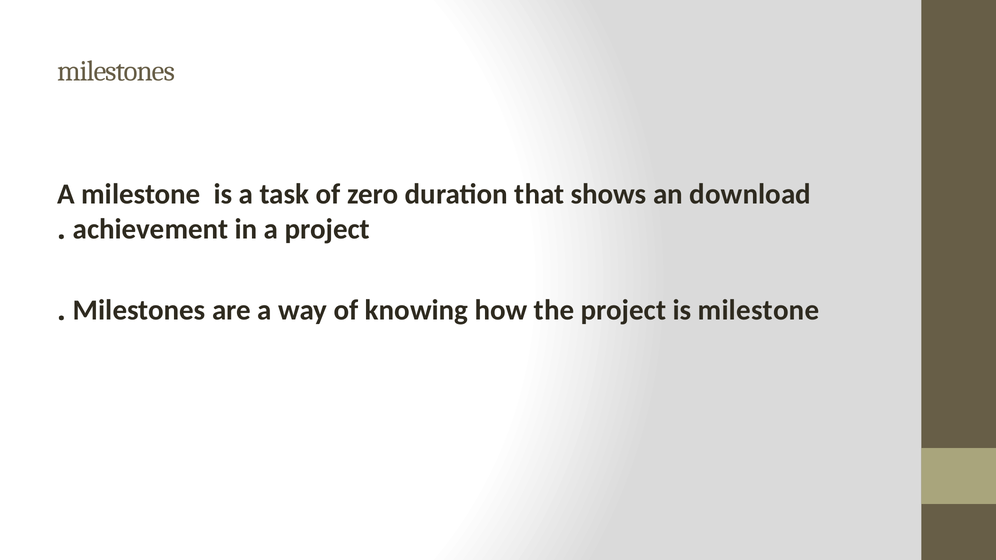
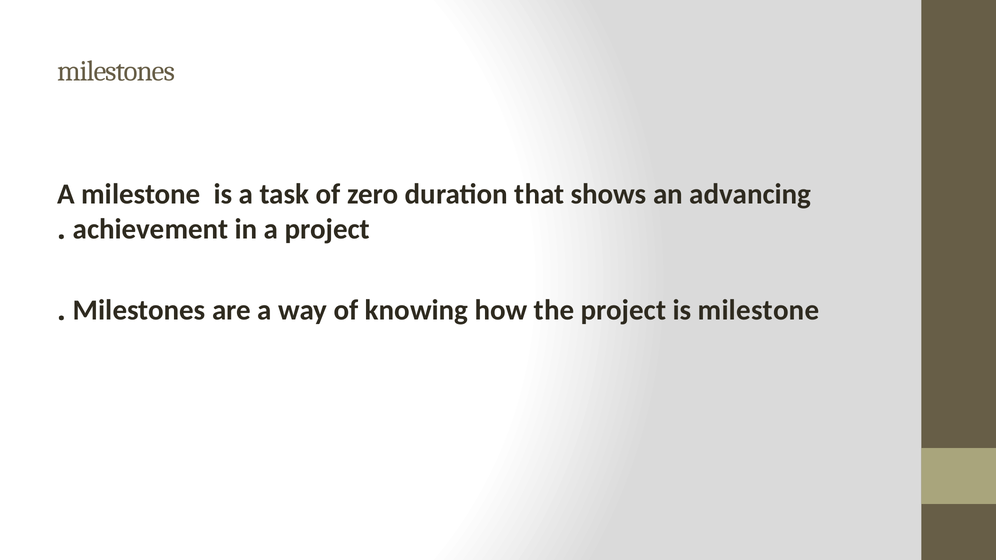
download: download -> advancing (750, 194)
